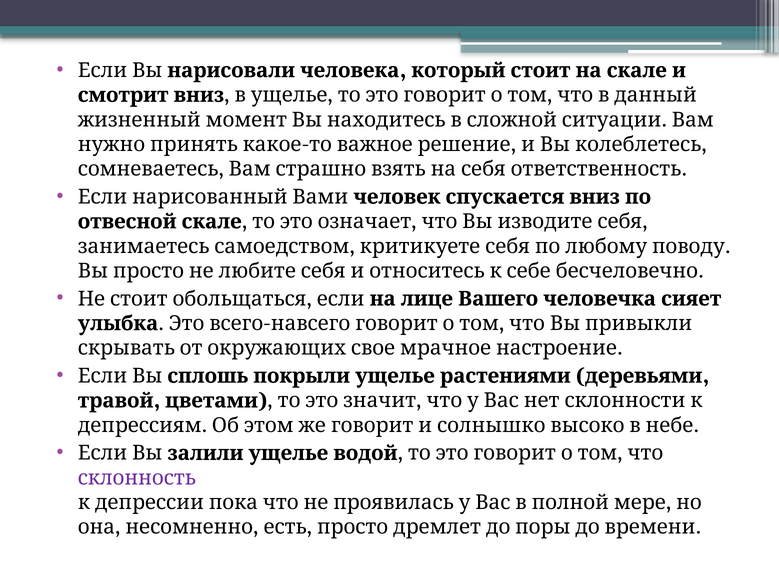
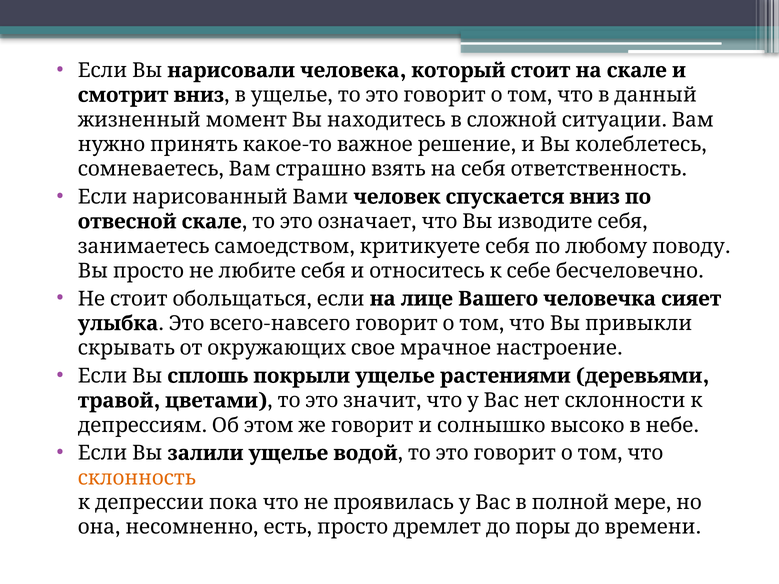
склонность colour: purple -> orange (137, 478)
